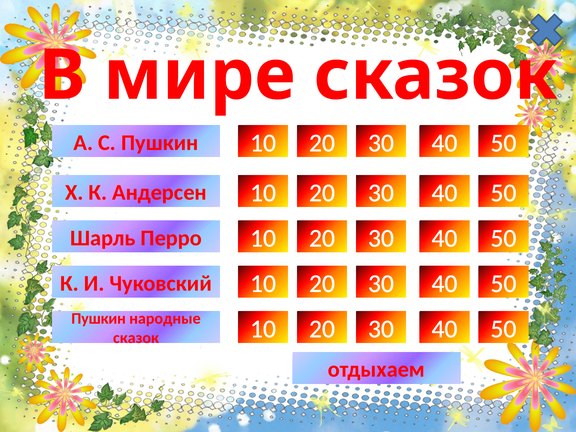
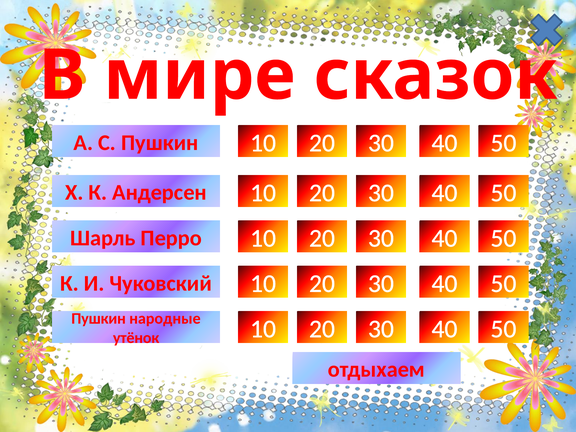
сказок: сказок -> утёнок (136, 338)
